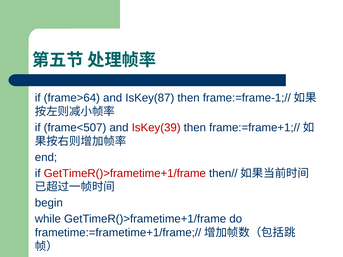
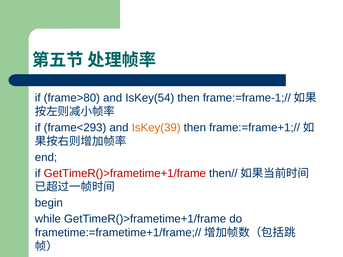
frame>64: frame>64 -> frame>80 (72, 98)
IsKey(87: IsKey(87 -> IsKey(54 (150, 98)
frame<507: frame<507 -> frame<293 (75, 128)
IsKey(39 colour: red -> orange (156, 128)
